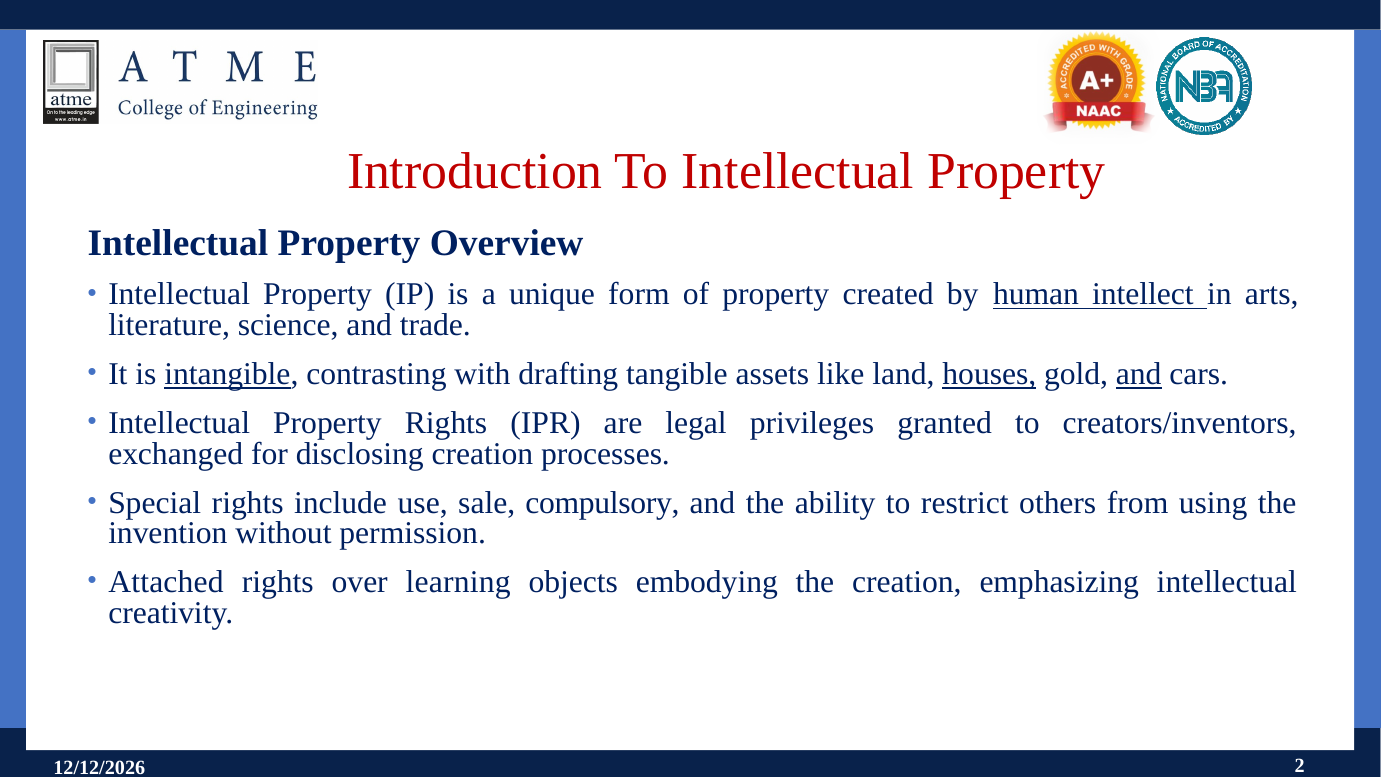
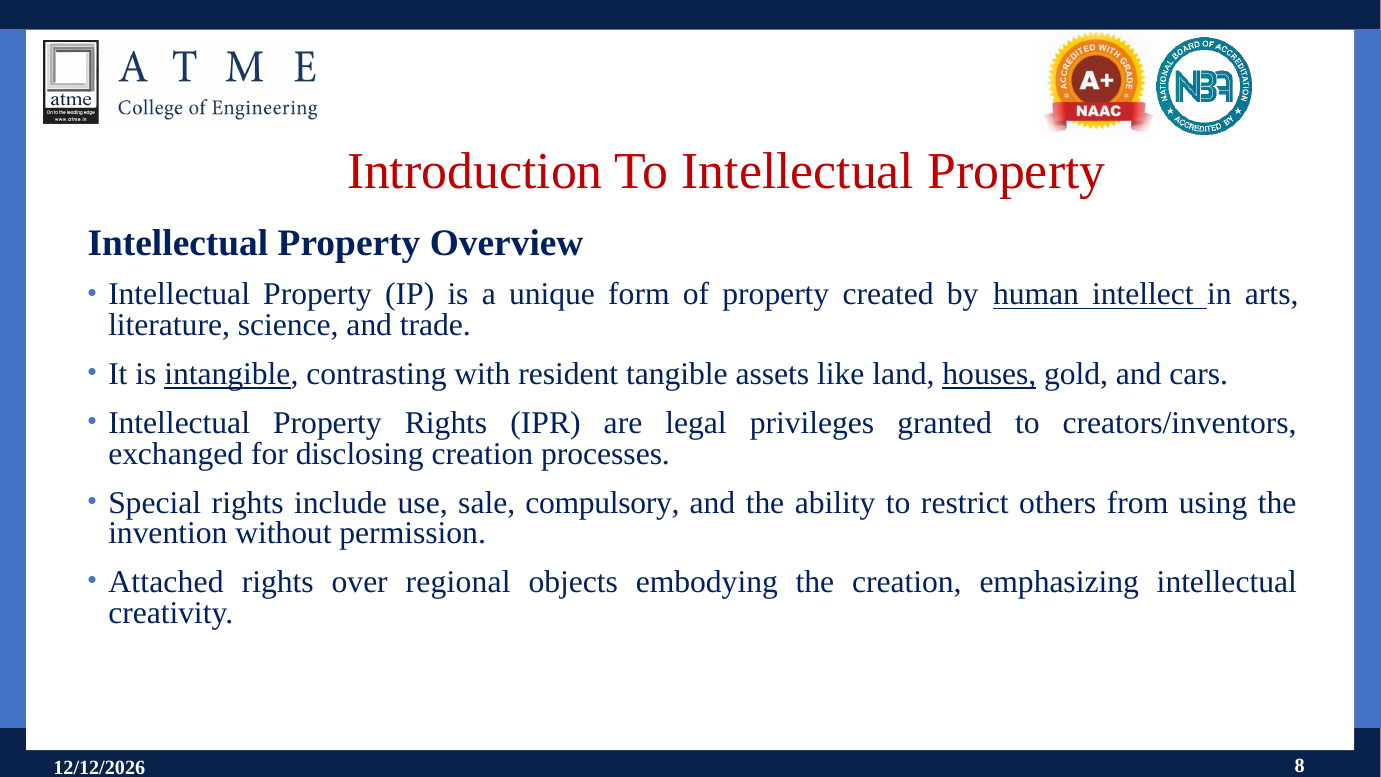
drafting: drafting -> resident (568, 374)
and underline: present -> none (1139, 374)
learning: learning -> regional (458, 582)
2: 2 -> 8 (1300, 765)
